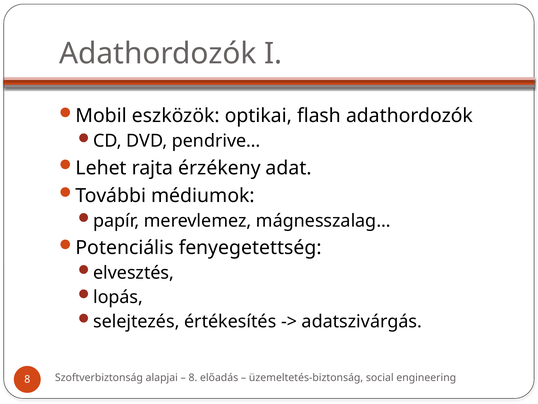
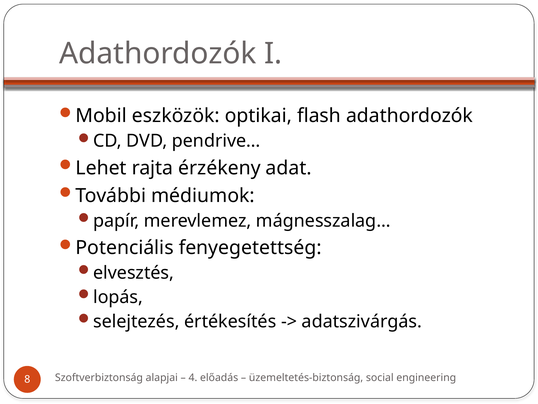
8: 8 -> 4 (193, 377)
